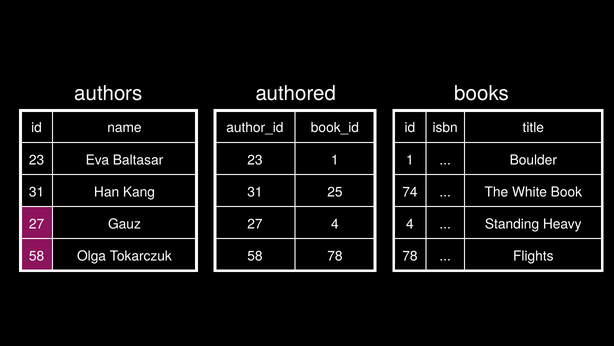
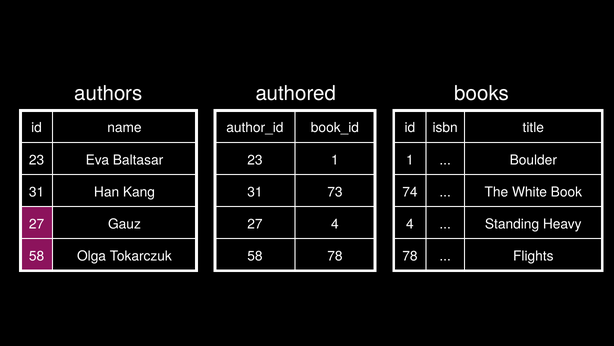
25: 25 -> 73 (335, 192)
